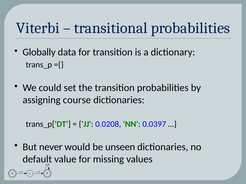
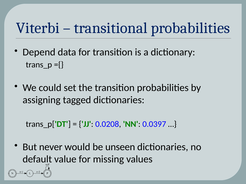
Globally: Globally -> Depend (39, 52)
course: course -> tagged (77, 100)
